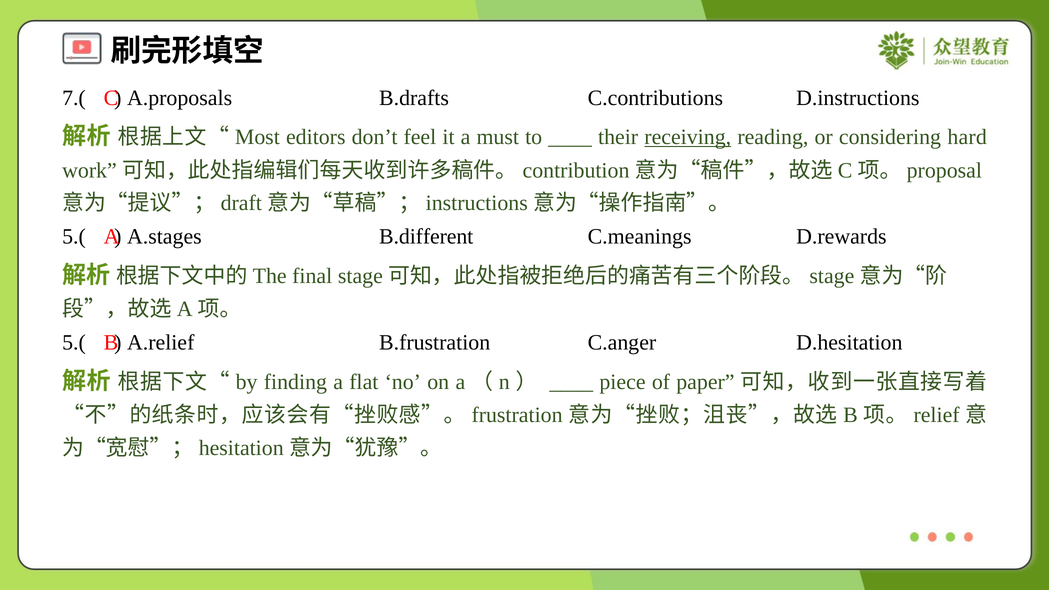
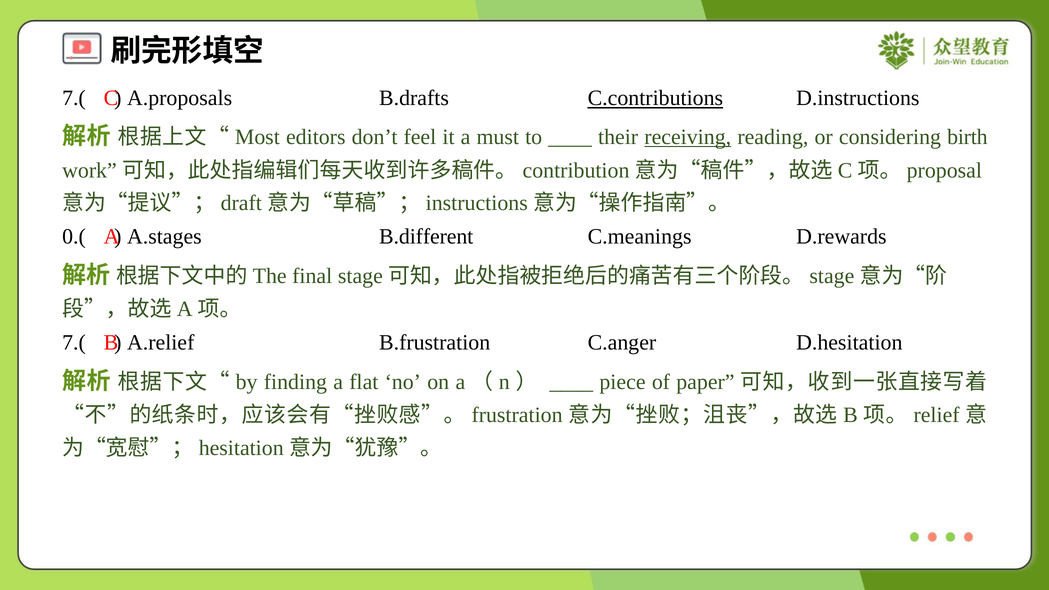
C.contributions underline: none -> present (655, 98)
hard: hard -> birth (967, 137)
5.(: 5.( -> 0.( (74, 237)
5.(: 5.( -> 7.( (74, 343)
